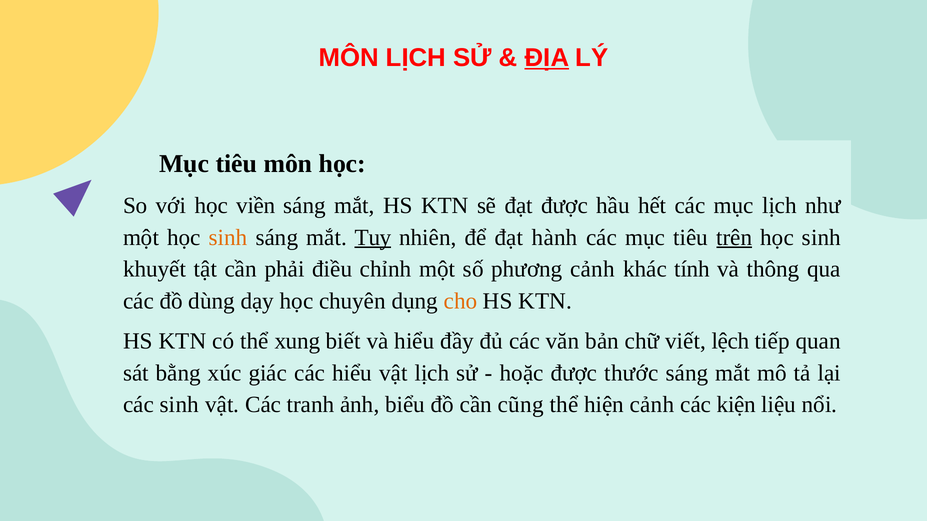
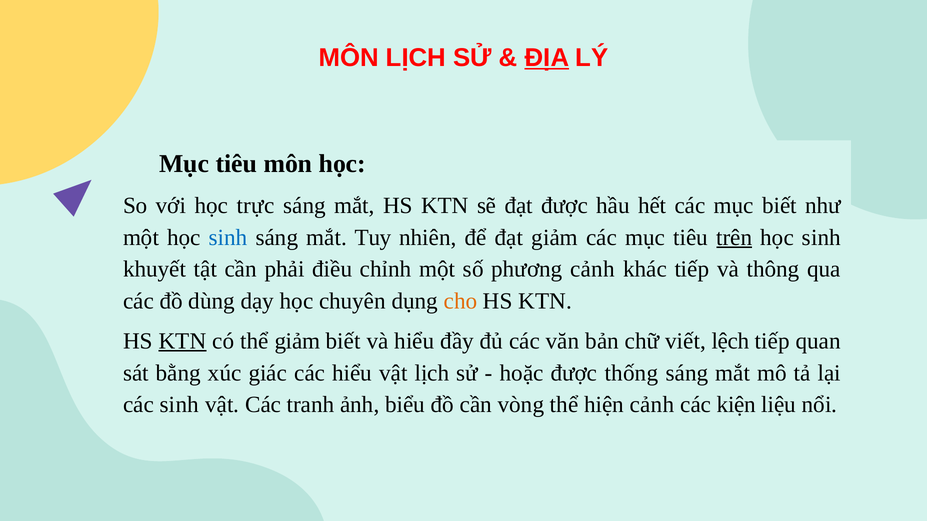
viền: viền -> trực (255, 206)
mục lịch: lịch -> biết (779, 206)
sinh colour: orange -> blue (228, 238)
Tuy underline: present -> none (373, 238)
đạt hành: hành -> giảm (555, 238)
khác tính: tính -> tiếp (692, 270)
KTN underline: none -> present (183, 341)
thể xung: xung -> giảm (297, 341)
thước: thước -> thống (631, 373)
cũng: cũng -> vòng (521, 405)
